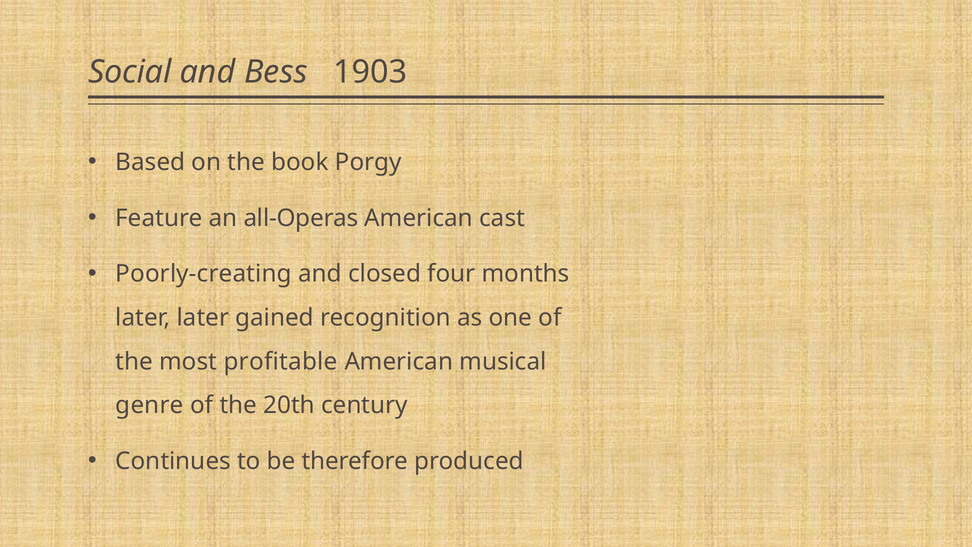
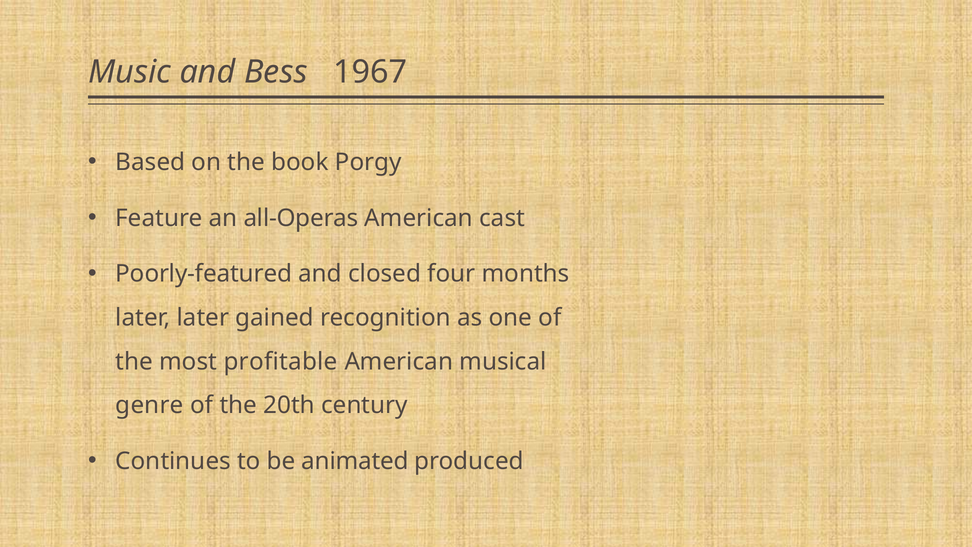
Social: Social -> Music (130, 72)
1903: 1903 -> 1967 (370, 72)
Poorly-creating: Poorly-creating -> Poorly-featured (204, 274)
therefore: therefore -> animated (355, 461)
